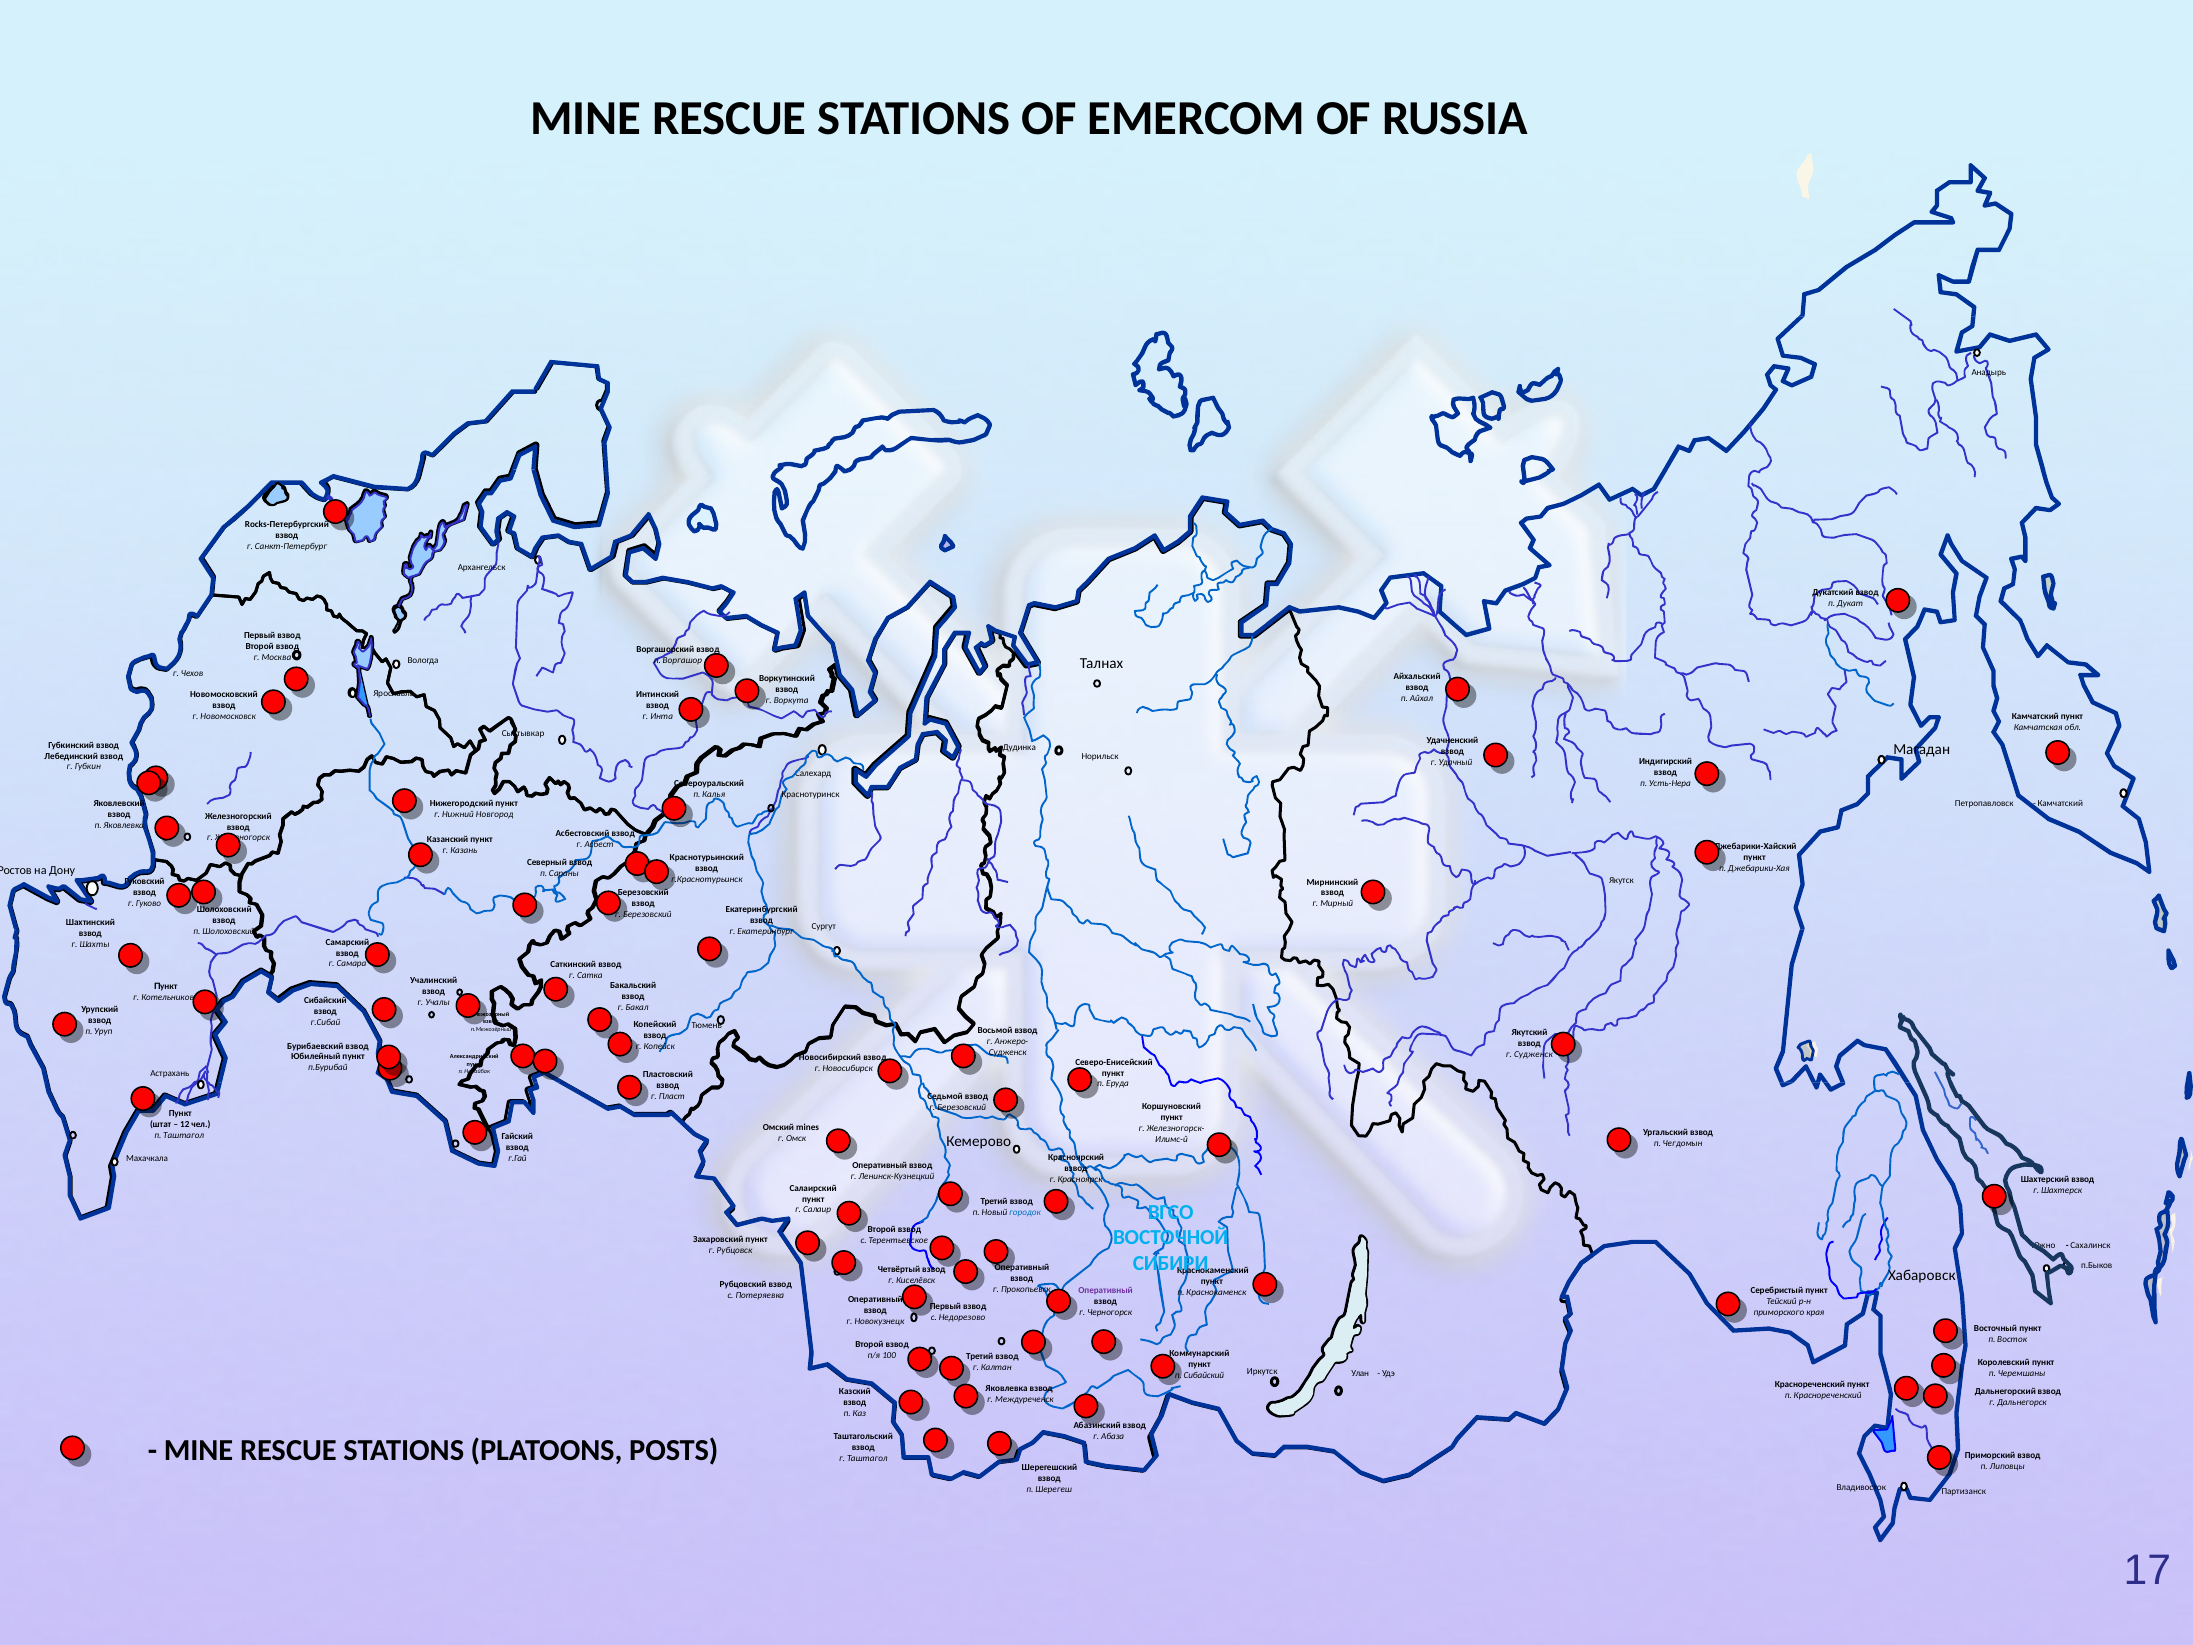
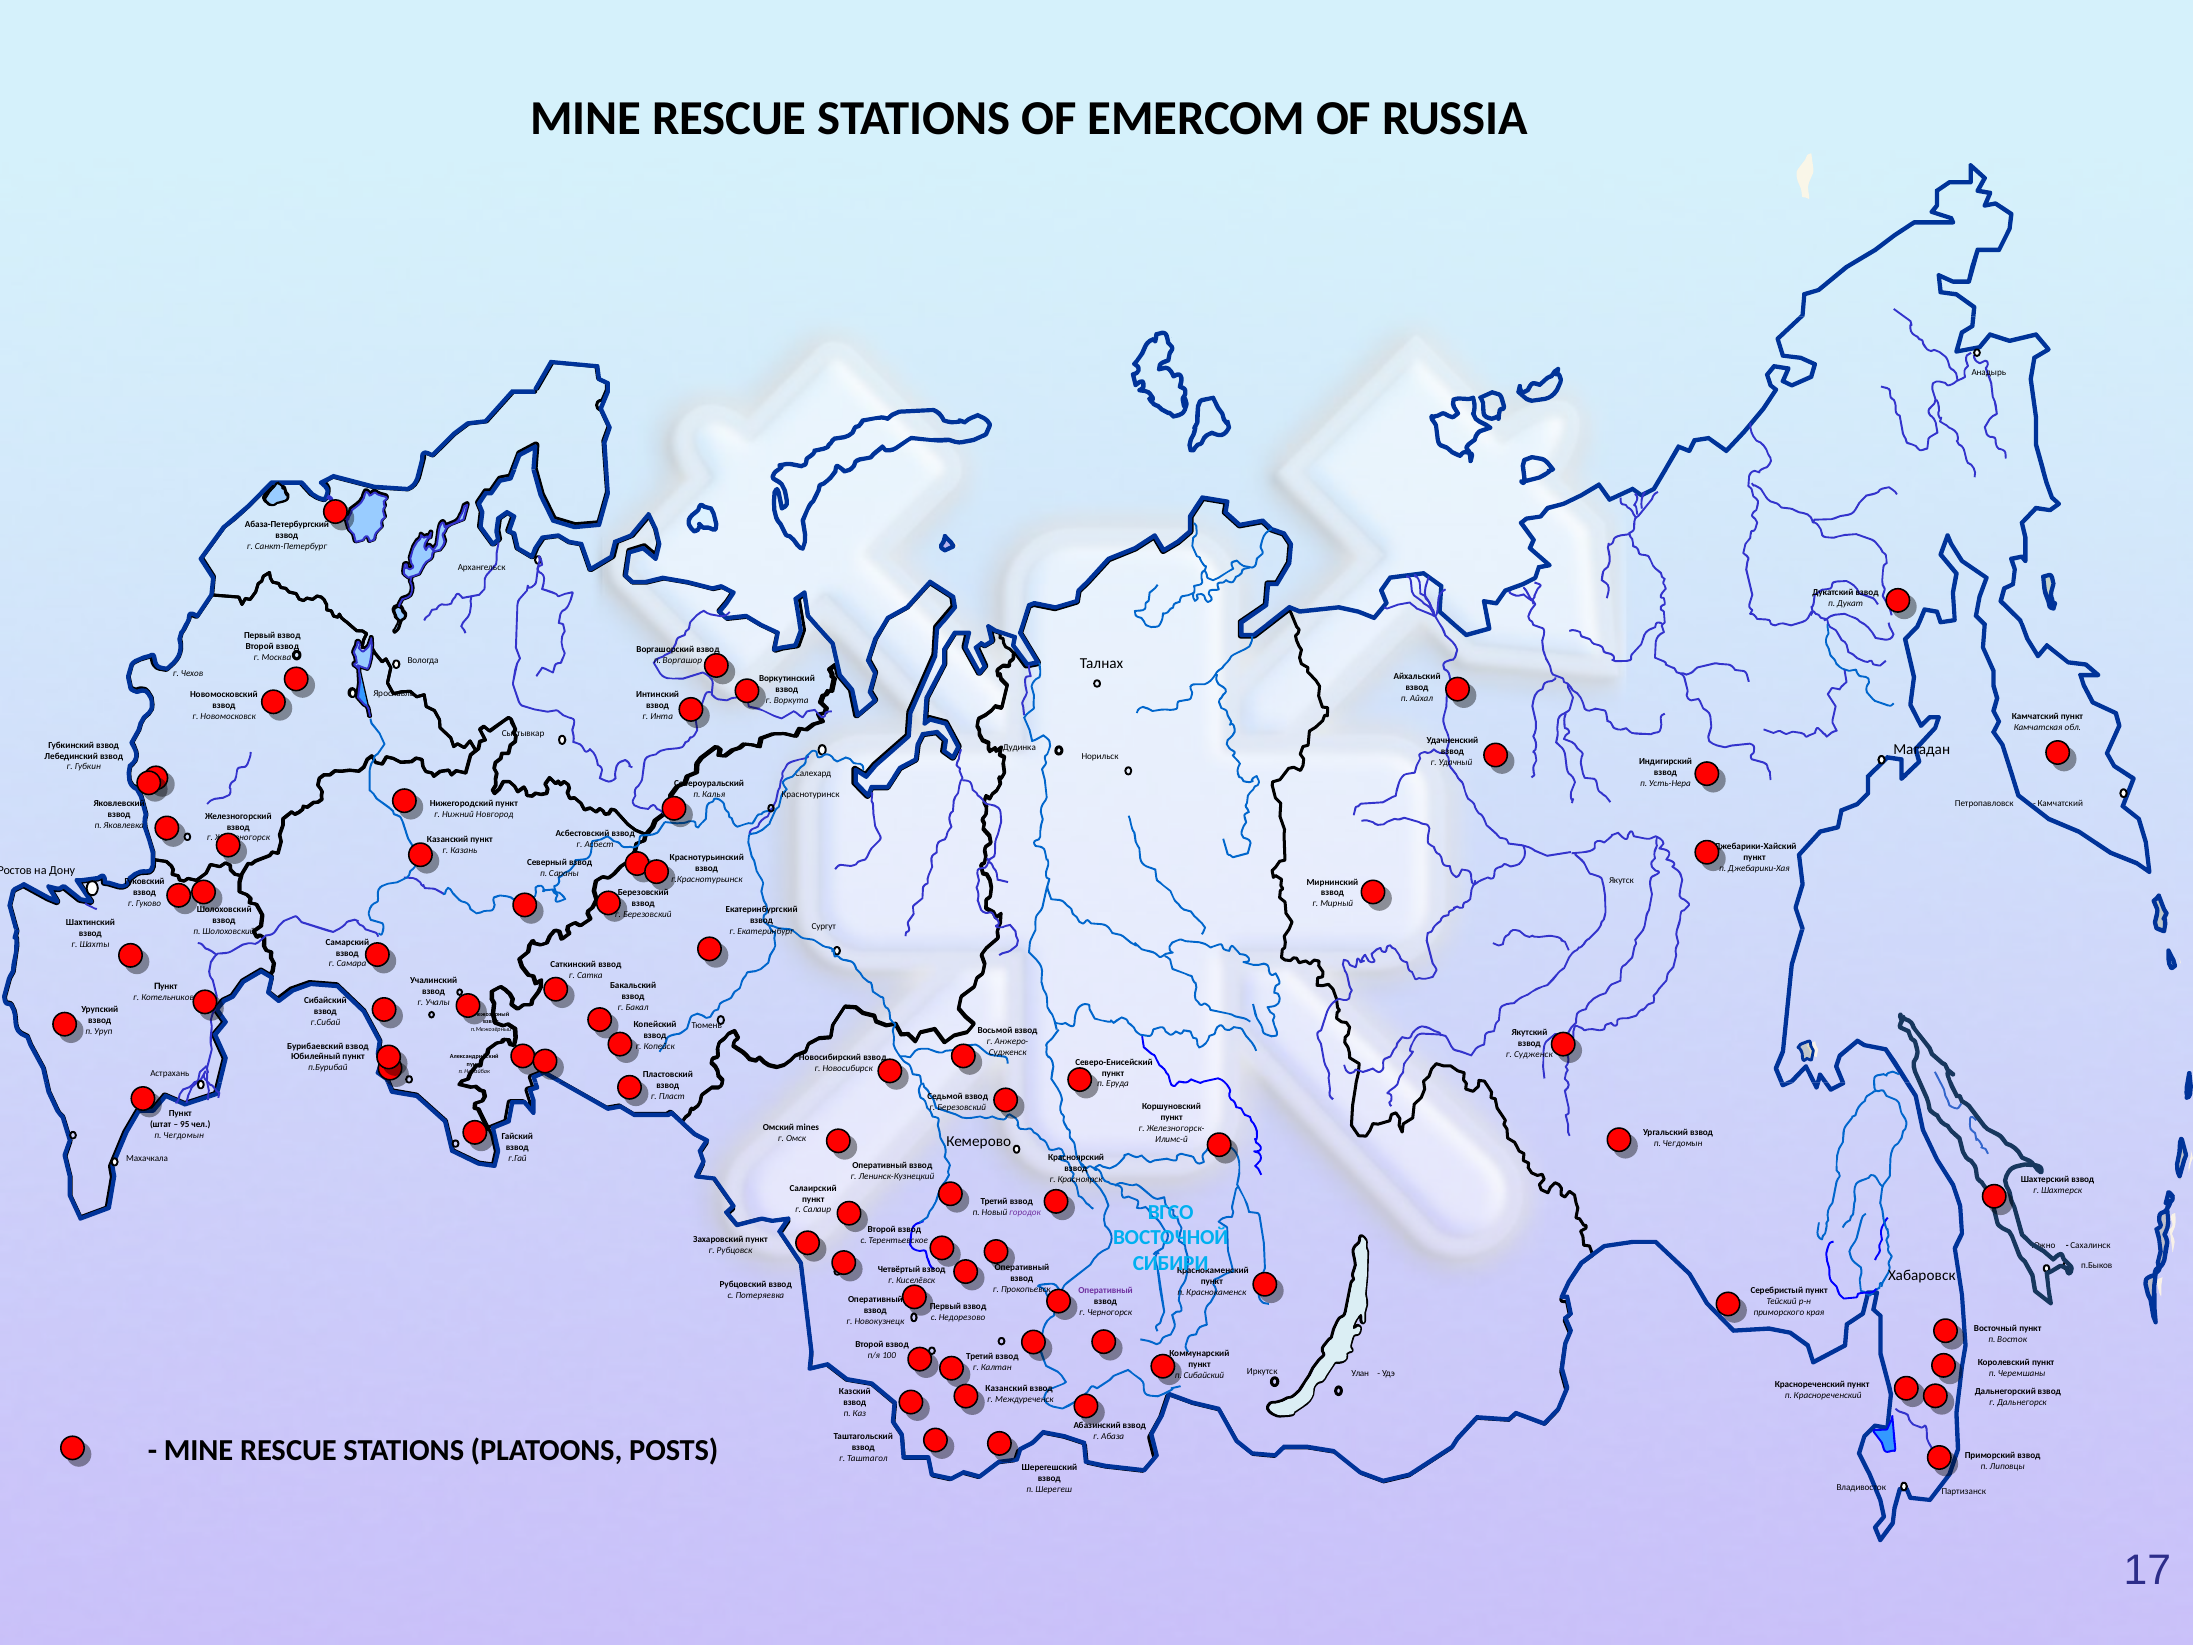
Rocks-Петербургский: Rocks-Петербургский -> Абаза-Петербургский (287, 524)
12: 12 -> 95 (185, 1124)
Таштагол: Таштагол -> Чегдомын (184, 1135)
городок colour: blue -> purple (1025, 1212)
Яковлевка: Яковлевка -> Казанский (1006, 1388)
